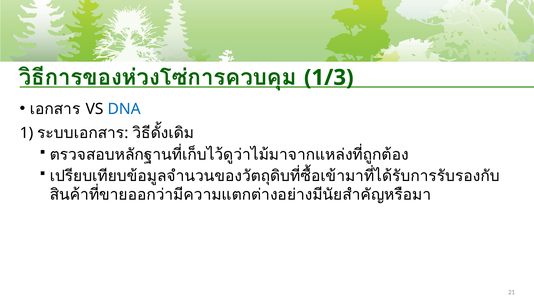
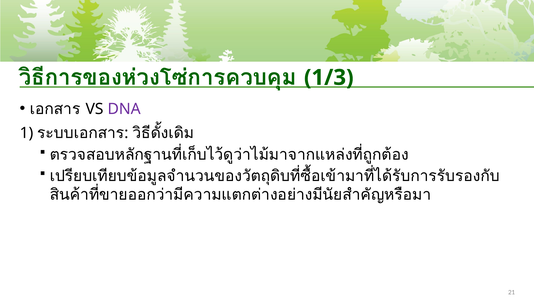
DNA colour: blue -> purple (124, 109)
